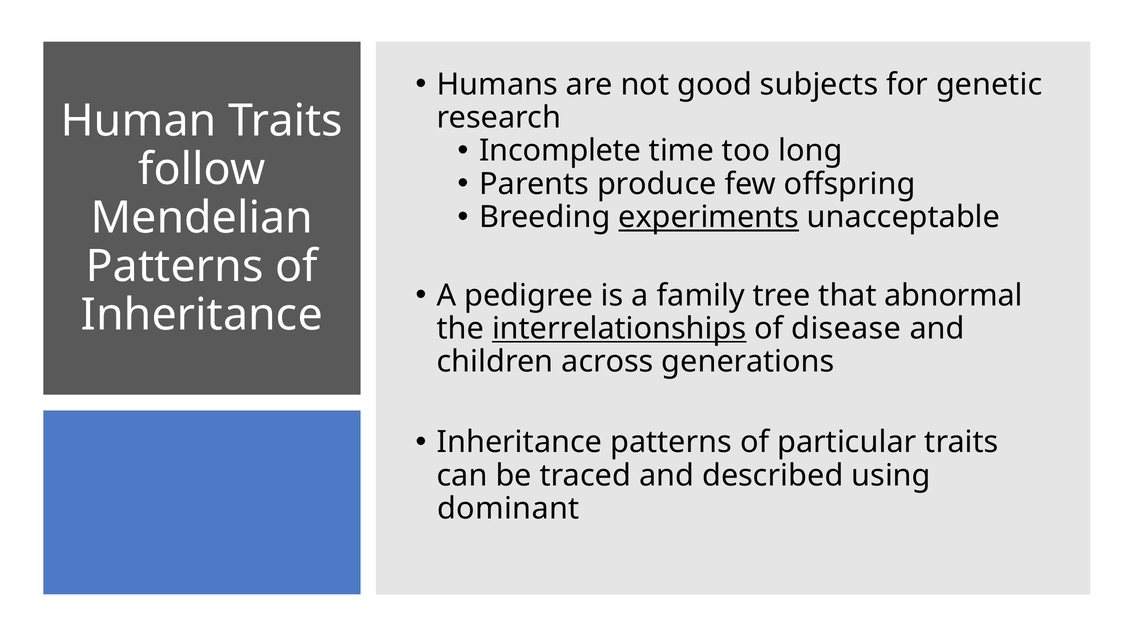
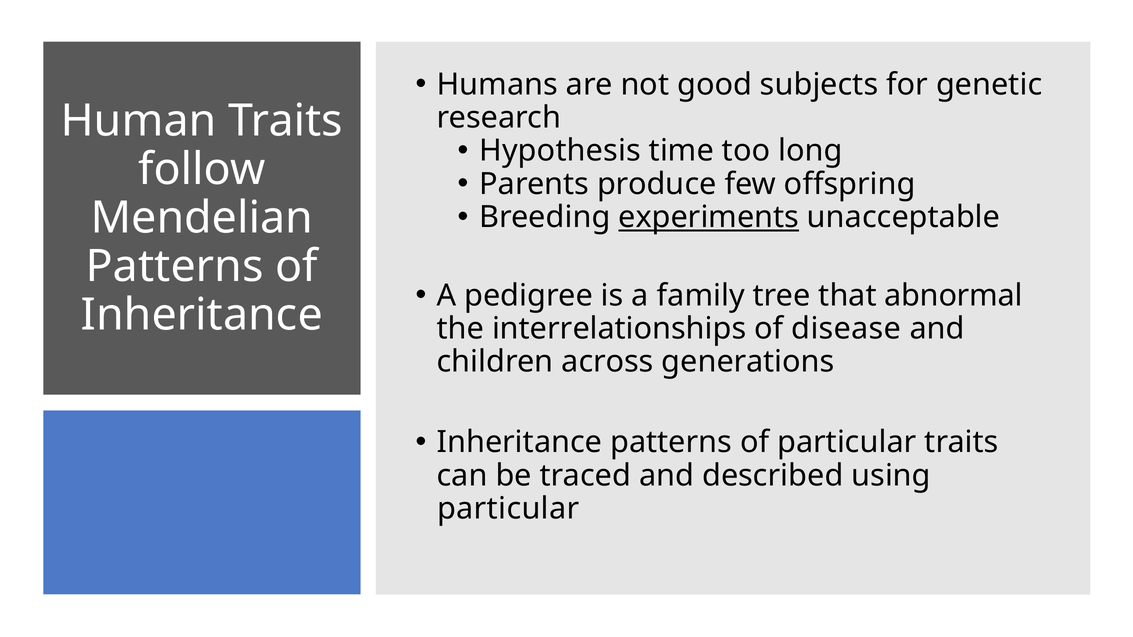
Incomplete: Incomplete -> Hypothesis (560, 151)
interrelationships underline: present -> none (619, 329)
dominant: dominant -> particular (508, 509)
